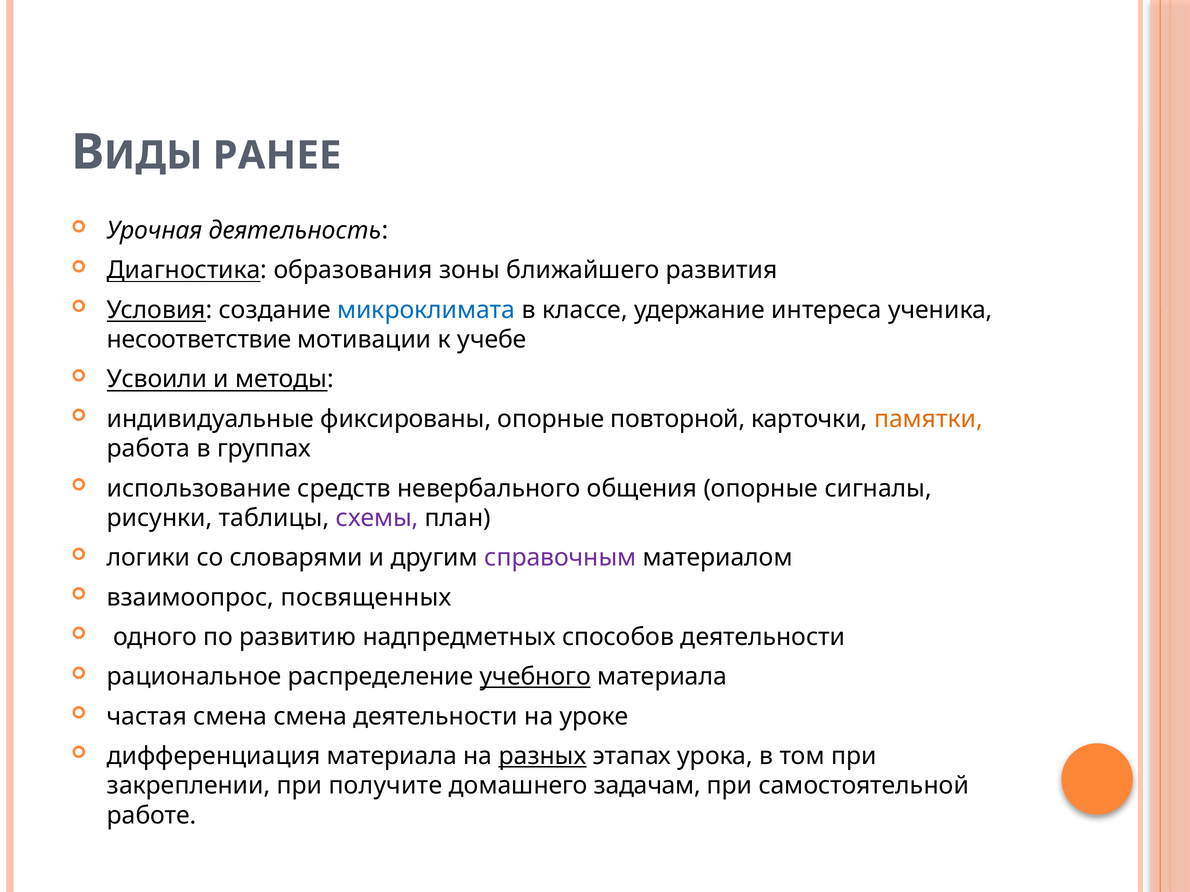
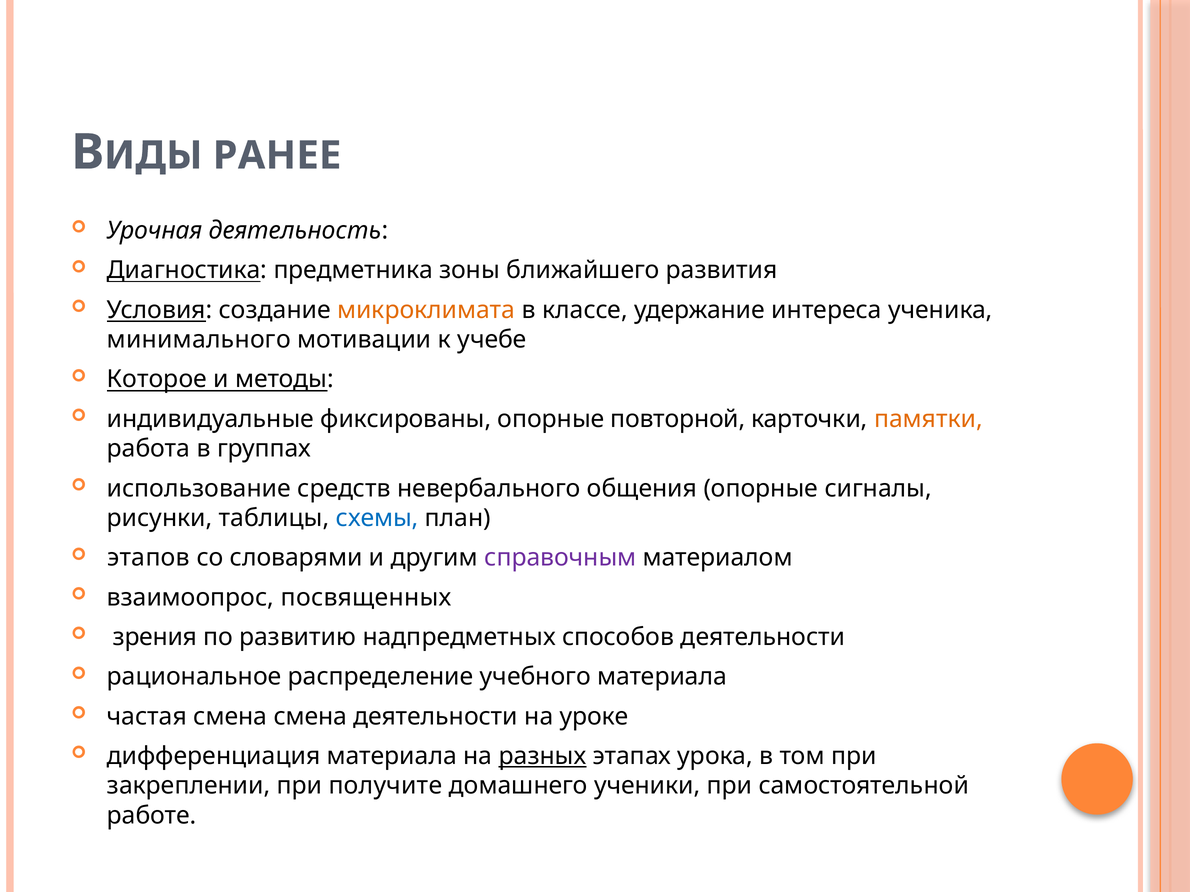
образования: образования -> предметника (353, 270)
микроклимата colour: blue -> orange (426, 310)
несоответствие: несоответствие -> минимального (199, 340)
Усвоили: Усвоили -> Которое (157, 380)
схемы colour: purple -> blue (377, 518)
логики: логики -> этапов (148, 558)
одного: одного -> зрения (155, 637)
учебного underline: present -> none (535, 677)
задачам: задачам -> ученики (647, 786)
